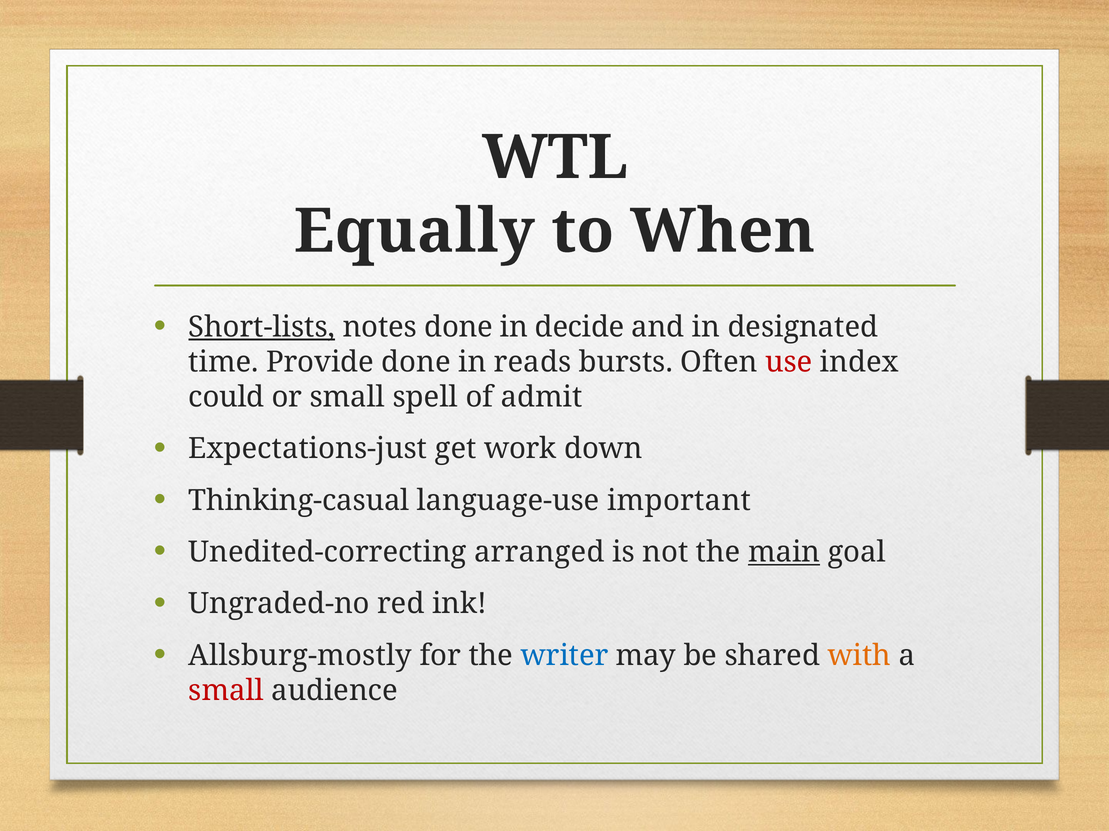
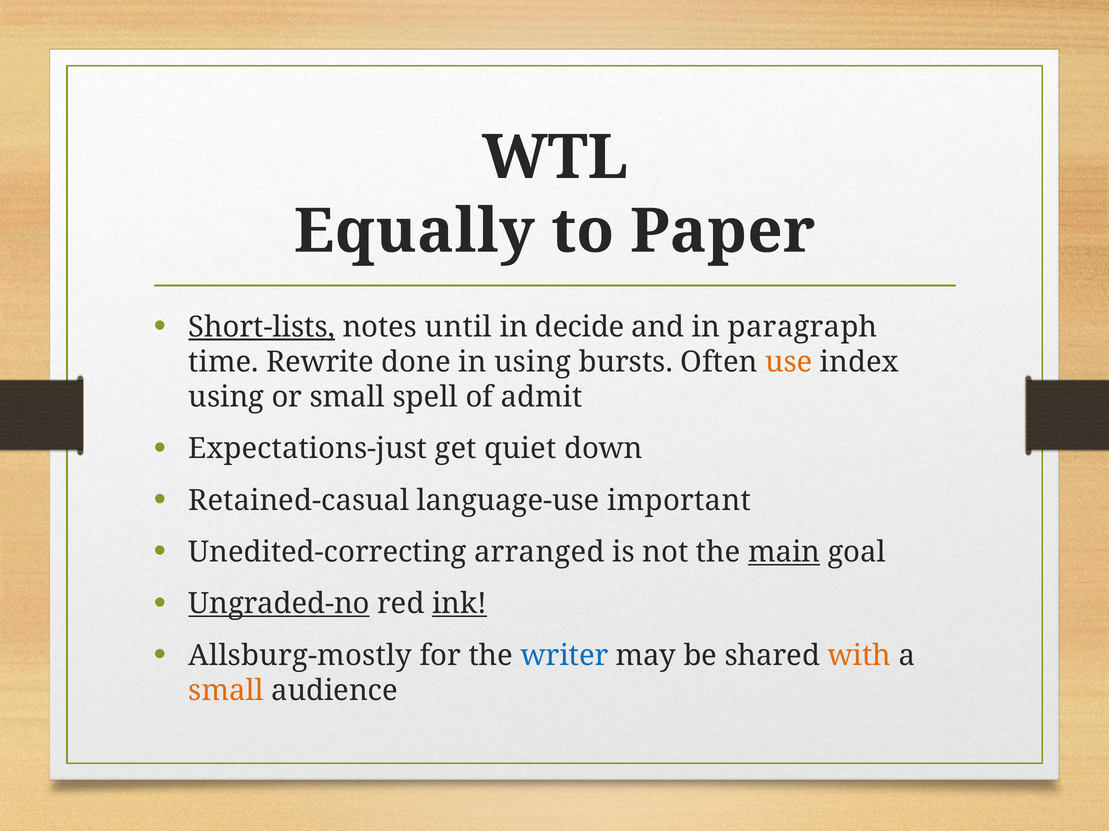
When: When -> Paper (723, 232)
notes done: done -> until (458, 327)
designated: designated -> paragraph (803, 327)
Provide: Provide -> Rewrite (320, 362)
in reads: reads -> using (532, 362)
use colour: red -> orange (789, 362)
could: could -> using (226, 397)
work: work -> quiet (520, 449)
Thinking-casual: Thinking-casual -> Retained-casual (299, 501)
Ungraded-no underline: none -> present (279, 604)
ink underline: none -> present (460, 604)
small colour: red -> orange (226, 691)
